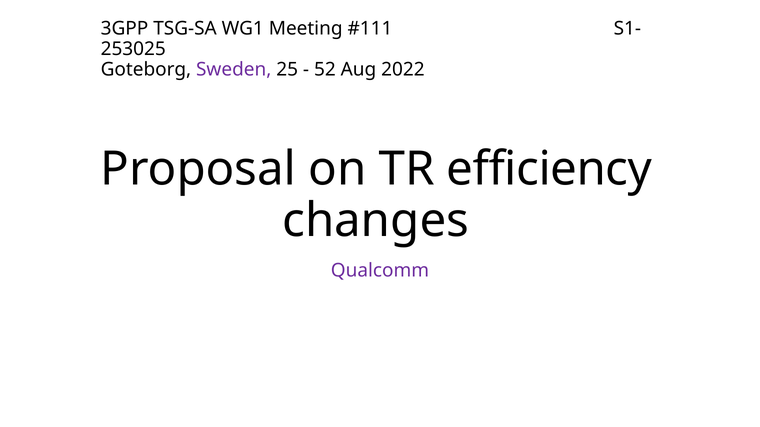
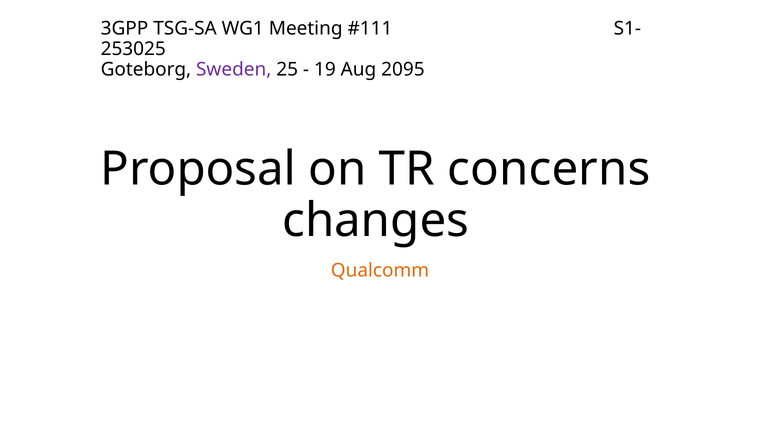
52: 52 -> 19 (325, 70)
2022: 2022 -> 2095 (403, 70)
efficiency: efficiency -> concerns (549, 169)
Qualcomm colour: purple -> orange (380, 271)
